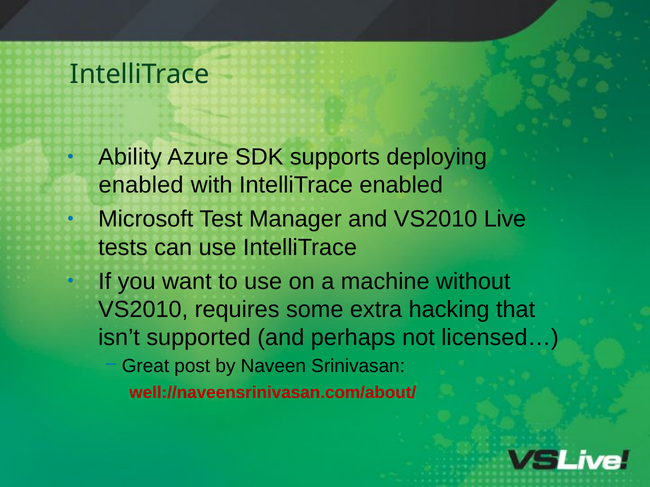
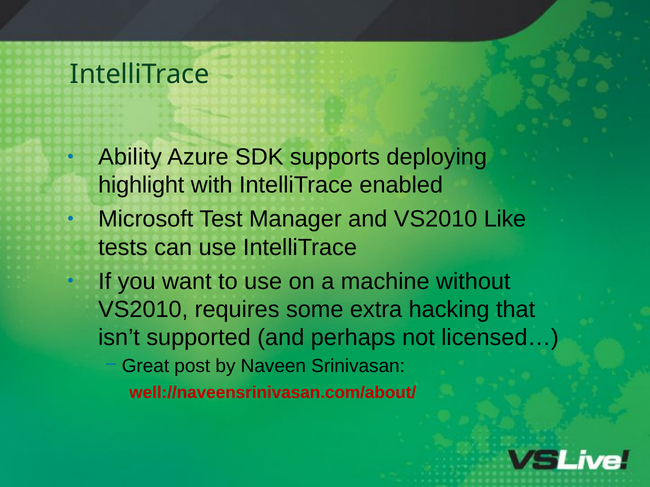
enabled: enabled -> highlight (141, 185)
Live: Live -> Like (505, 219)
